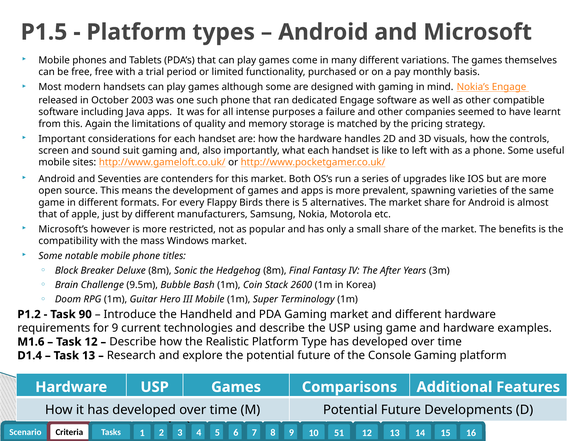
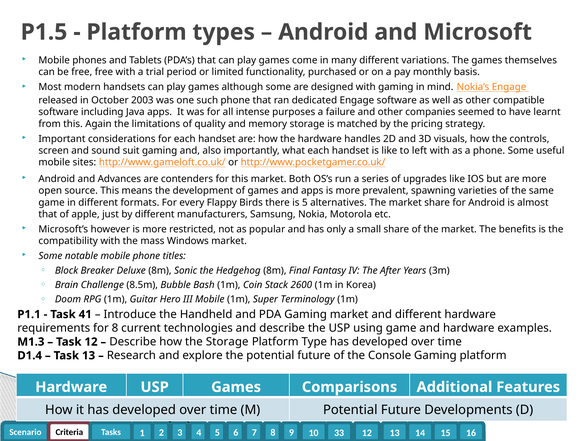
Seventies: Seventies -> Advances (119, 179)
9.5m: 9.5m -> 8.5m (142, 285)
P1.2: P1.2 -> P1.1 (29, 314)
90: 90 -> 41 (85, 314)
for 9: 9 -> 8 (115, 328)
M1.6: M1.6 -> M1.3 (31, 342)
the Realistic: Realistic -> Storage (227, 342)
51: 51 -> 33 (339, 433)
